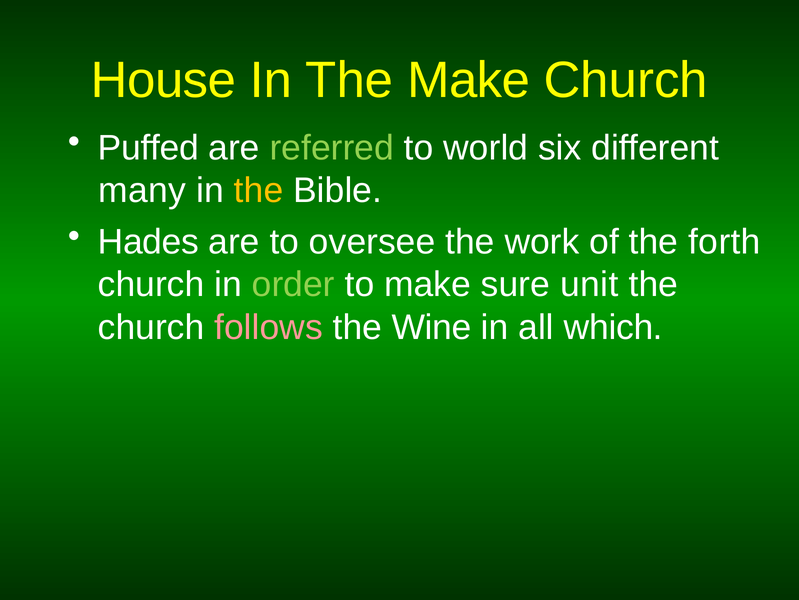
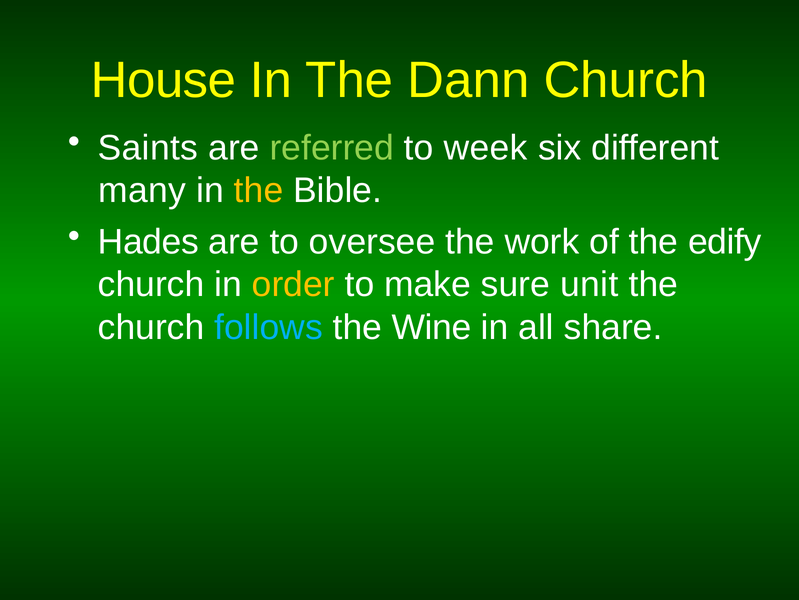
The Make: Make -> Dann (468, 80)
Puffed: Puffed -> Saints (148, 148)
world: world -> week (486, 148)
forth: forth -> edify (725, 242)
order colour: light green -> yellow (293, 284)
follows colour: pink -> light blue (269, 327)
which: which -> share (613, 327)
